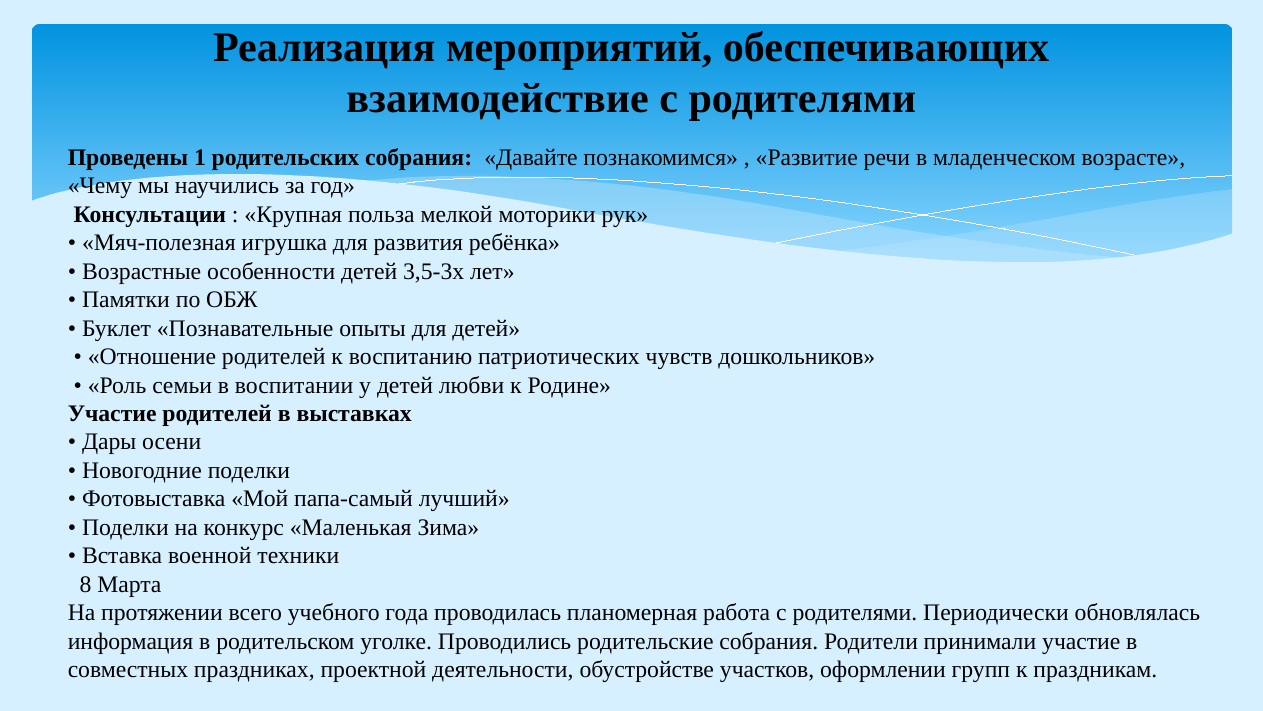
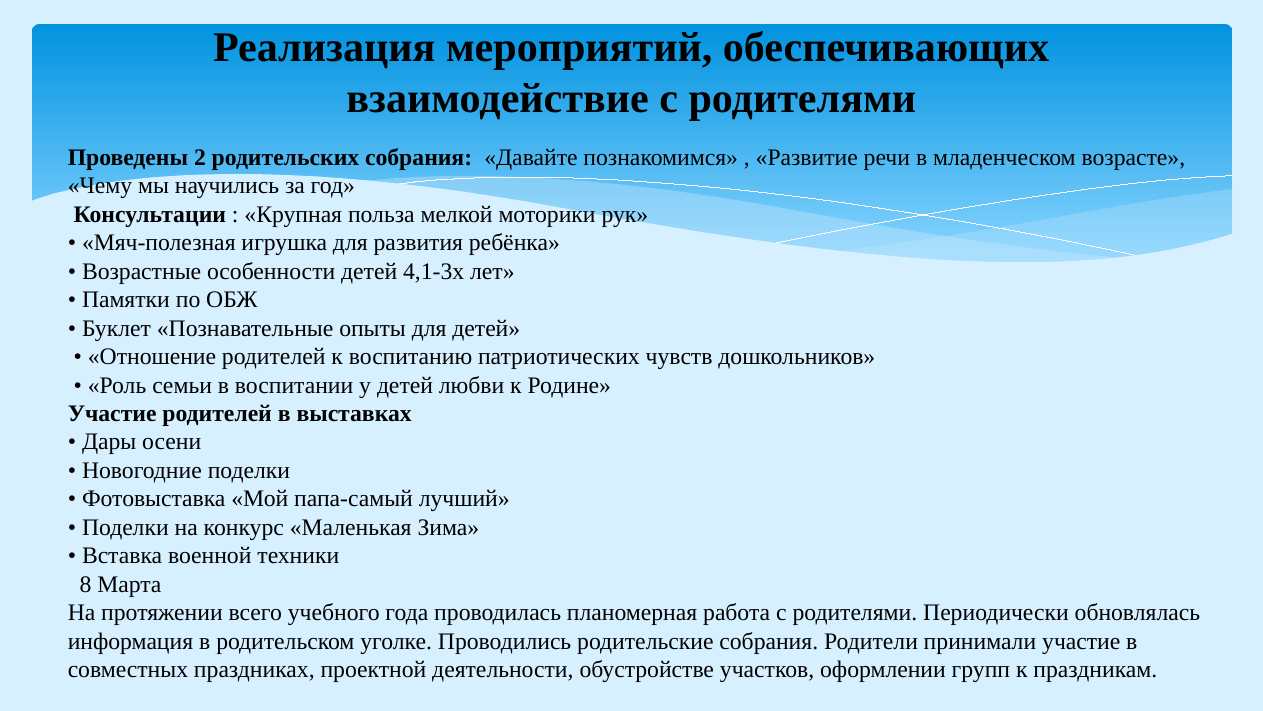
1: 1 -> 2 (200, 158)
3,5-3х: 3,5-3х -> 4,1-3х (434, 271)
